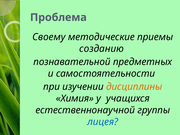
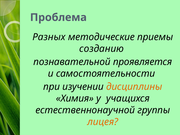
Своему: Своему -> Разных (49, 37)
предметных: предметных -> проявляется (143, 62)
лицея colour: blue -> orange (103, 122)
